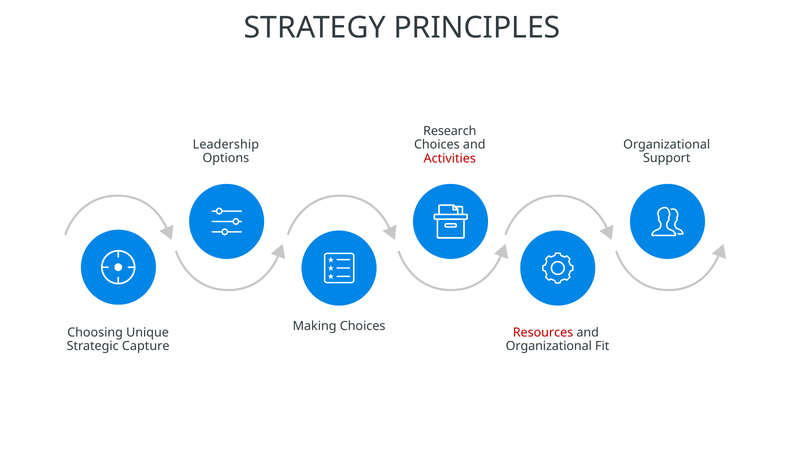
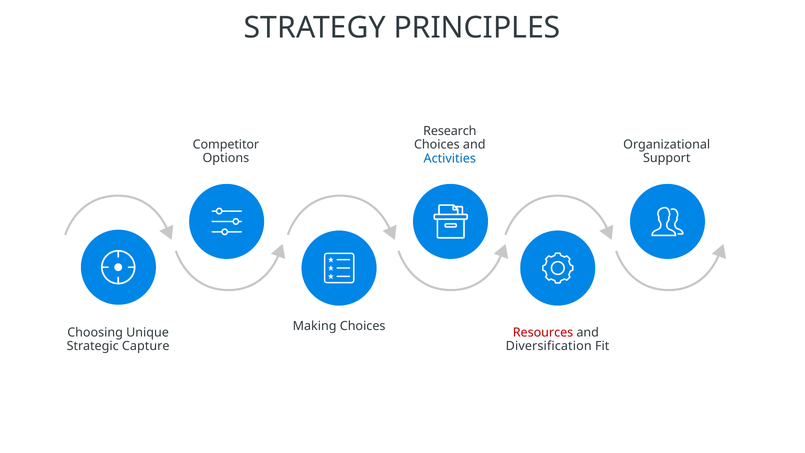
Leadership: Leadership -> Competitor (226, 145)
Activities colour: red -> blue (450, 158)
Organizational: Organizational -> Diversification (549, 346)
